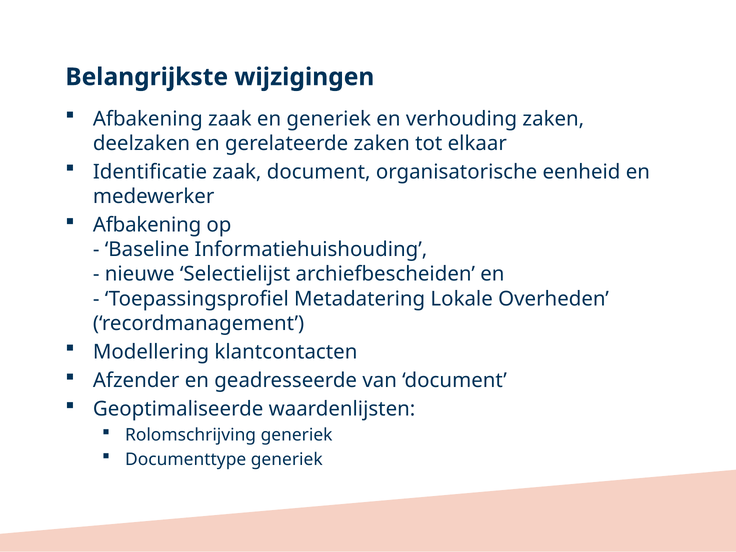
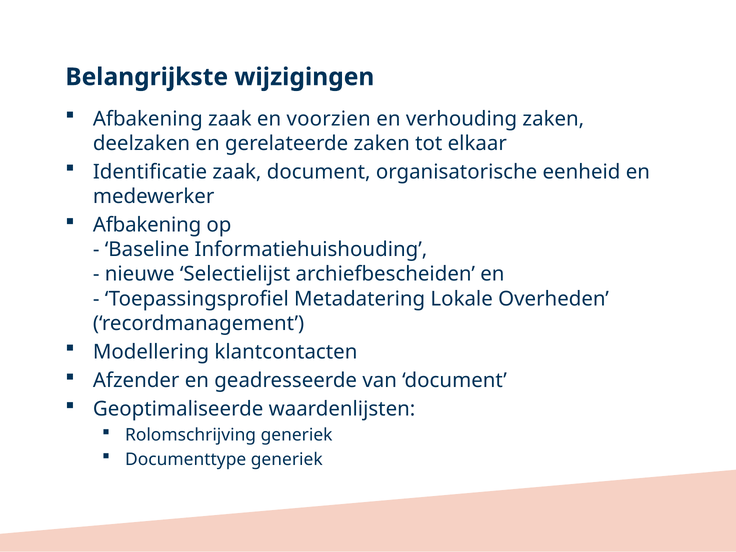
en generiek: generiek -> voorzien (329, 119)
